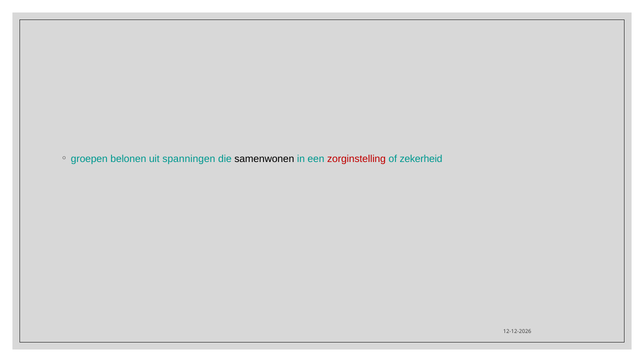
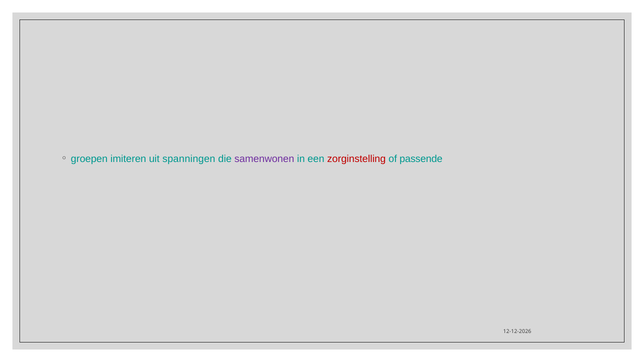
belonen: belonen -> imiteren (128, 159)
samenwonen colour: black -> purple (264, 159)
zekerheid: zekerheid -> passende (421, 159)
